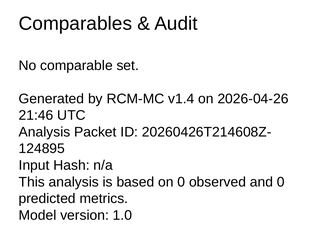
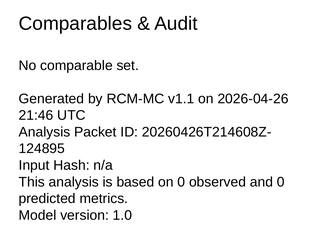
v1.4: v1.4 -> v1.1 (181, 99)
